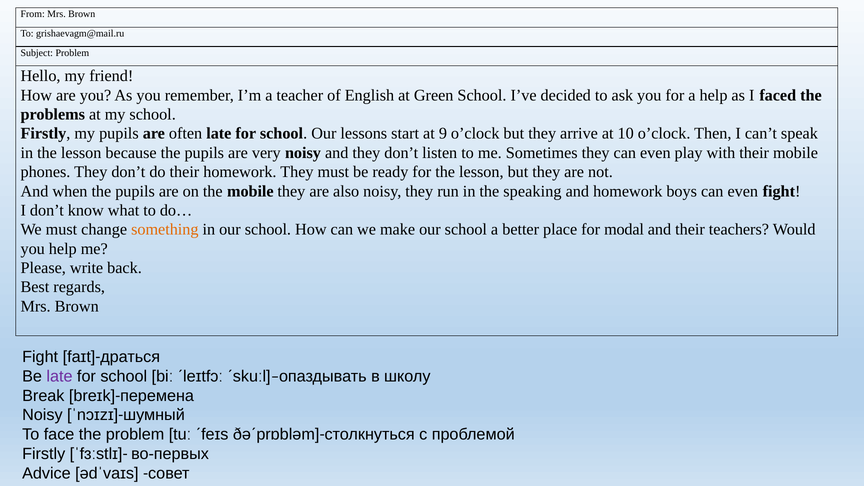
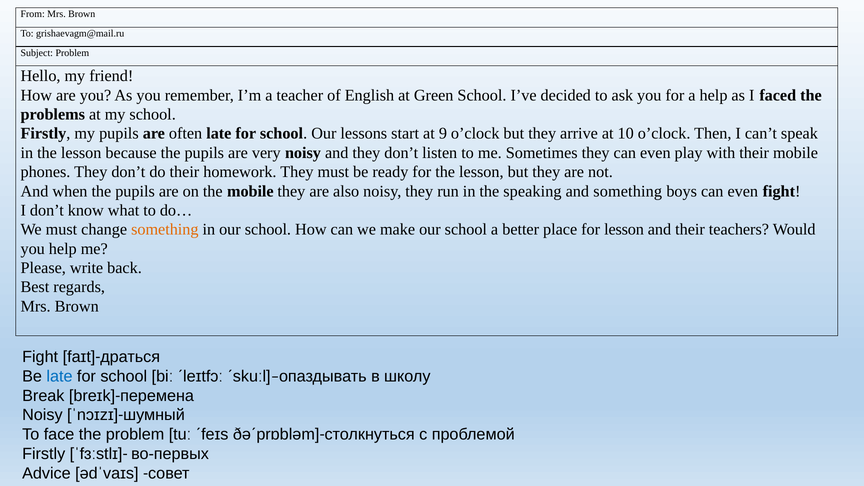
and homework: homework -> something (628, 191)
for modal: modal -> lesson (624, 230)
late colour: purple -> blue (60, 376)
